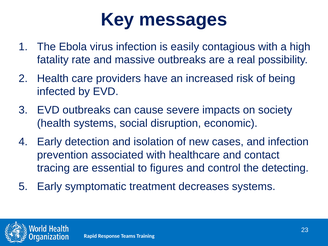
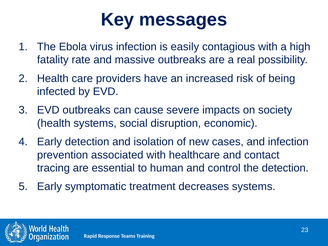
figures: figures -> human (167, 168)
the detecting: detecting -> detection (285, 168)
